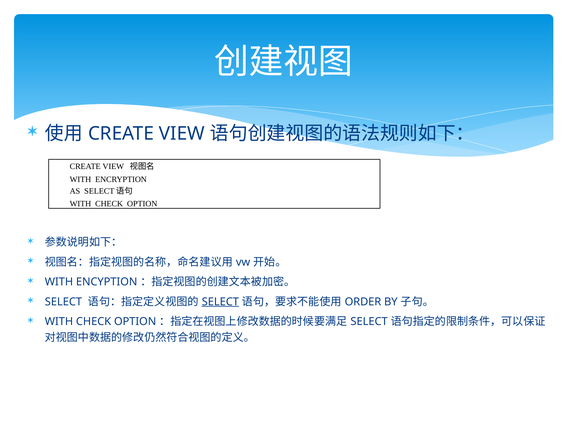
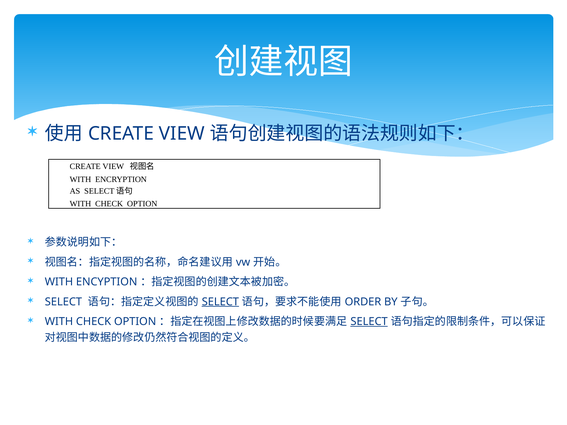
SELECT underline: none -> present (369, 322)
